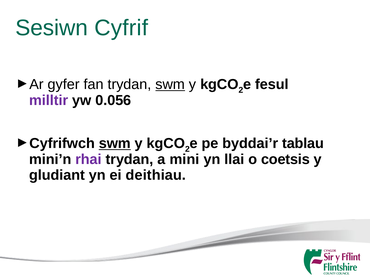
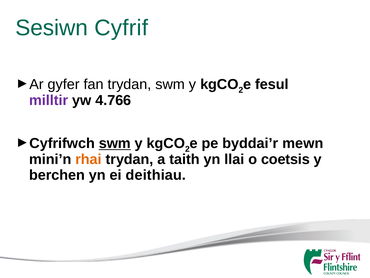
swm underline: present -> none (170, 84)
0.056: 0.056 -> 4.766 (113, 100)
tablau: tablau -> mewn (303, 143)
rhai colour: purple -> orange (89, 159)
mini: mini -> taith (185, 159)
gludiant: gludiant -> berchen (57, 175)
